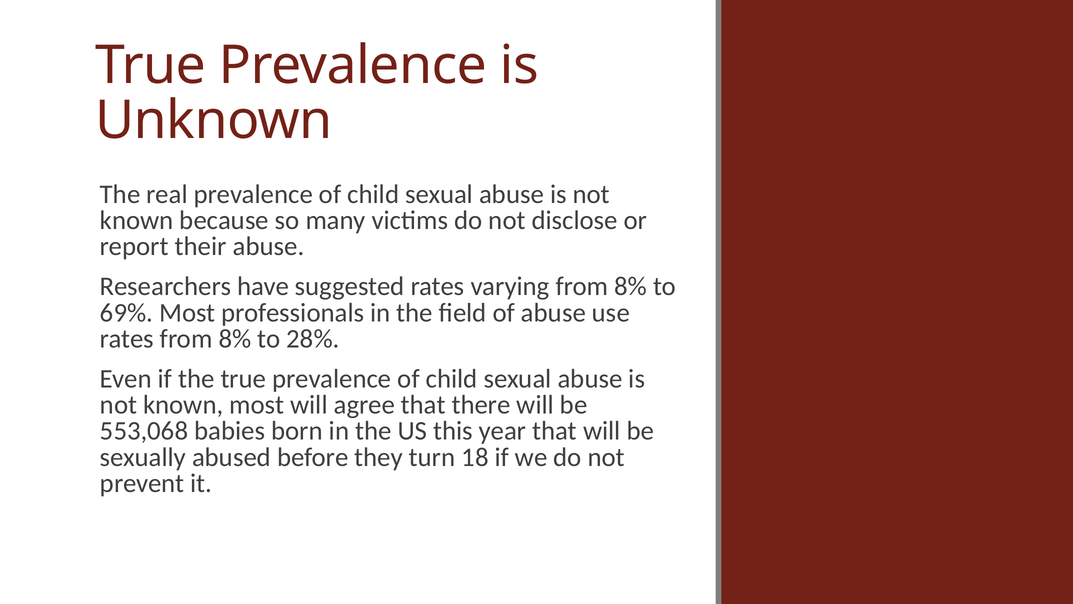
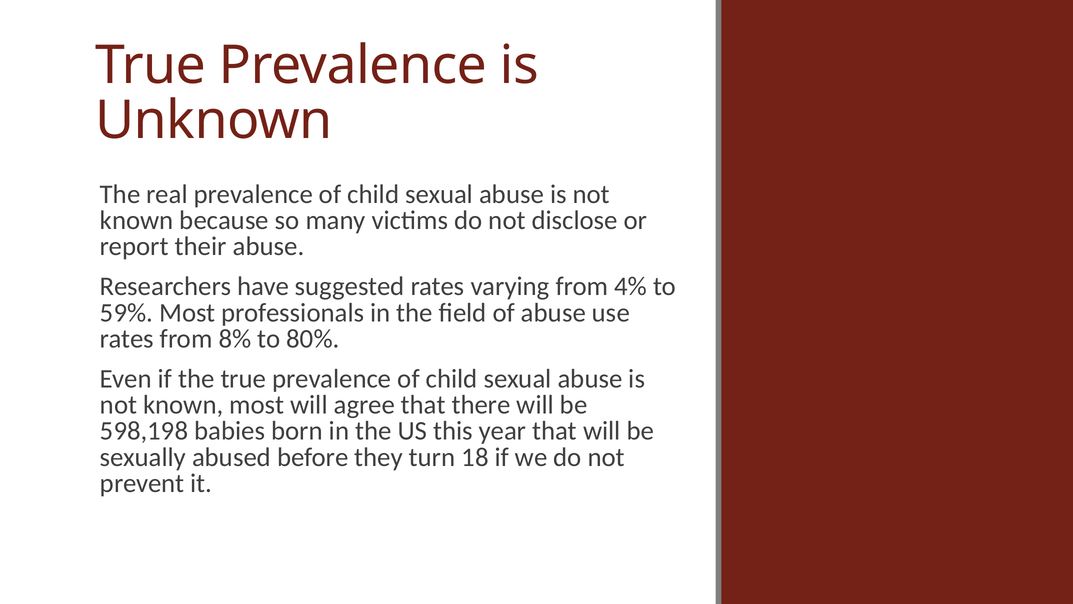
varying from 8%: 8% -> 4% (631, 286)
69%: 69% -> 59% (126, 312)
28%: 28% -> 80% (313, 339)
553,068: 553,068 -> 598,198 (144, 431)
